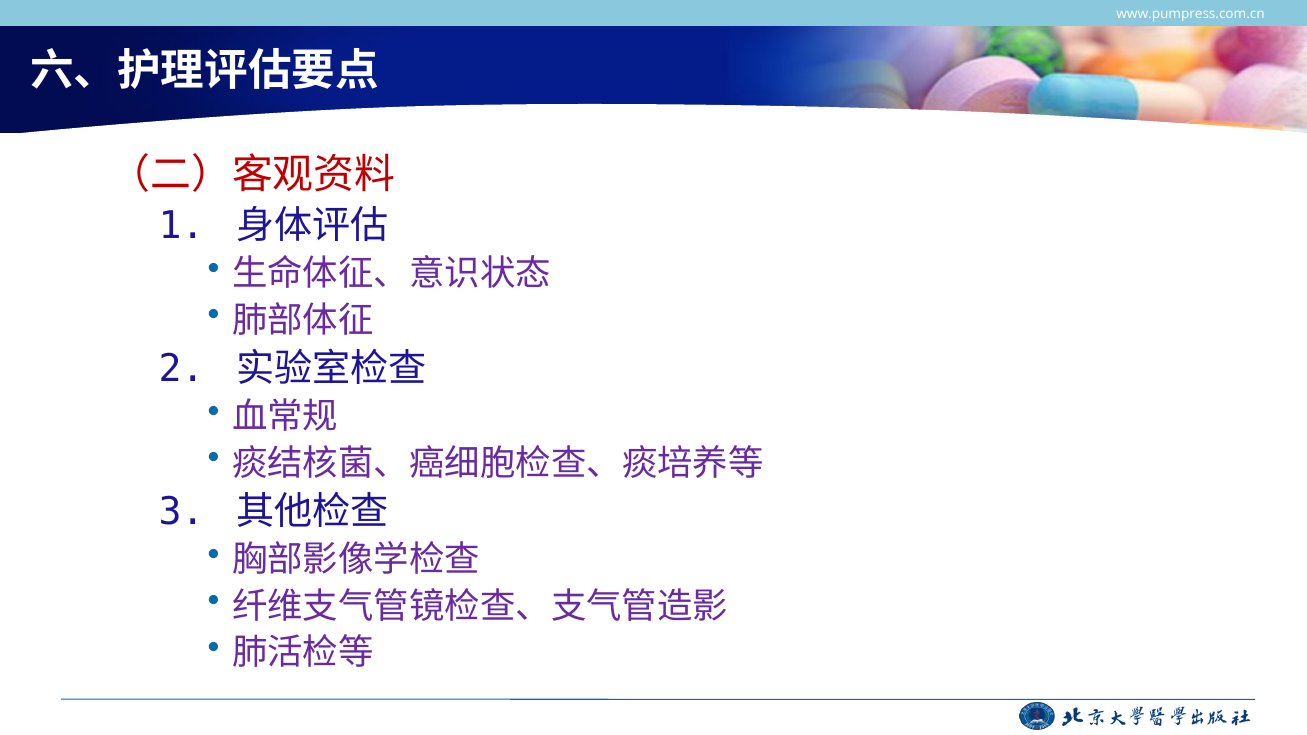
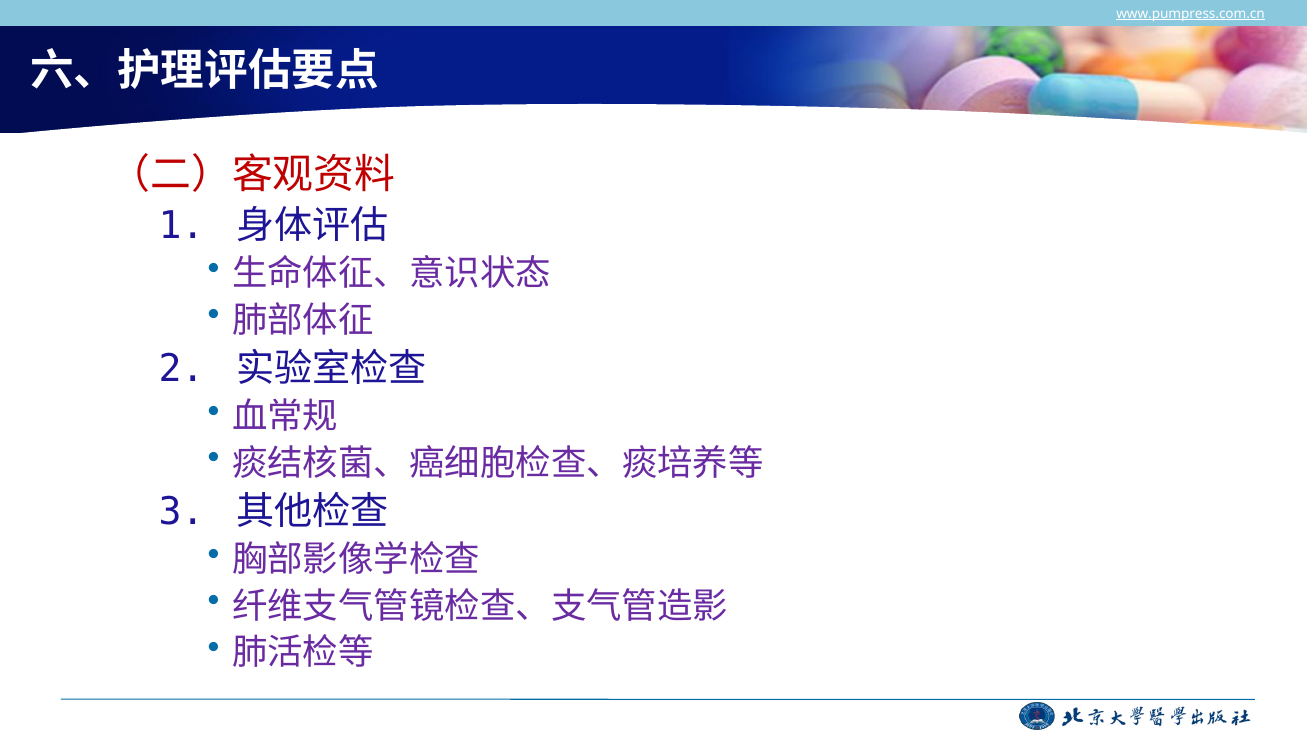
www.pumpress.com.cn underline: none -> present (1191, 14)
